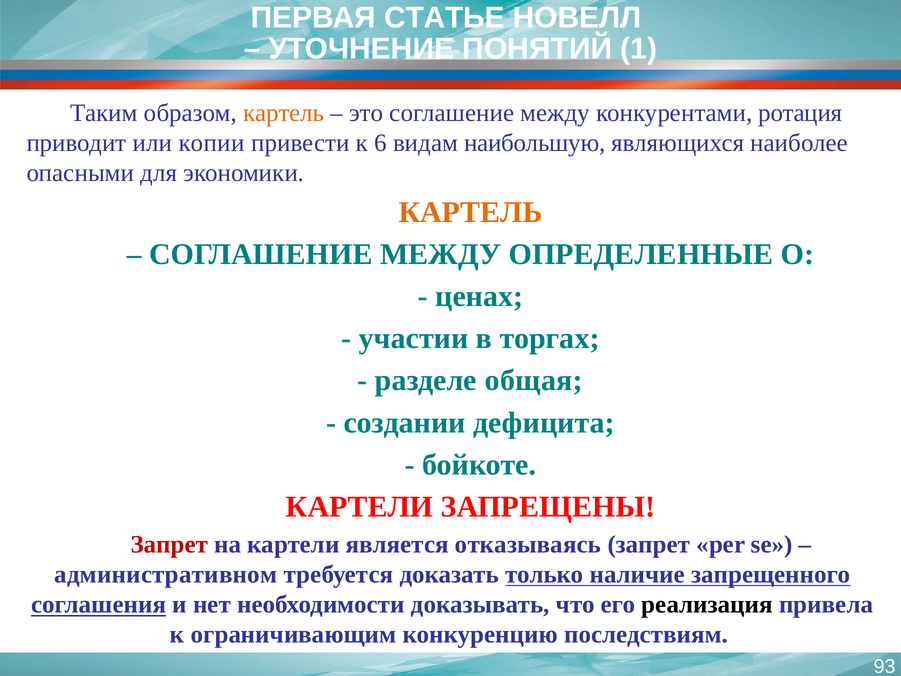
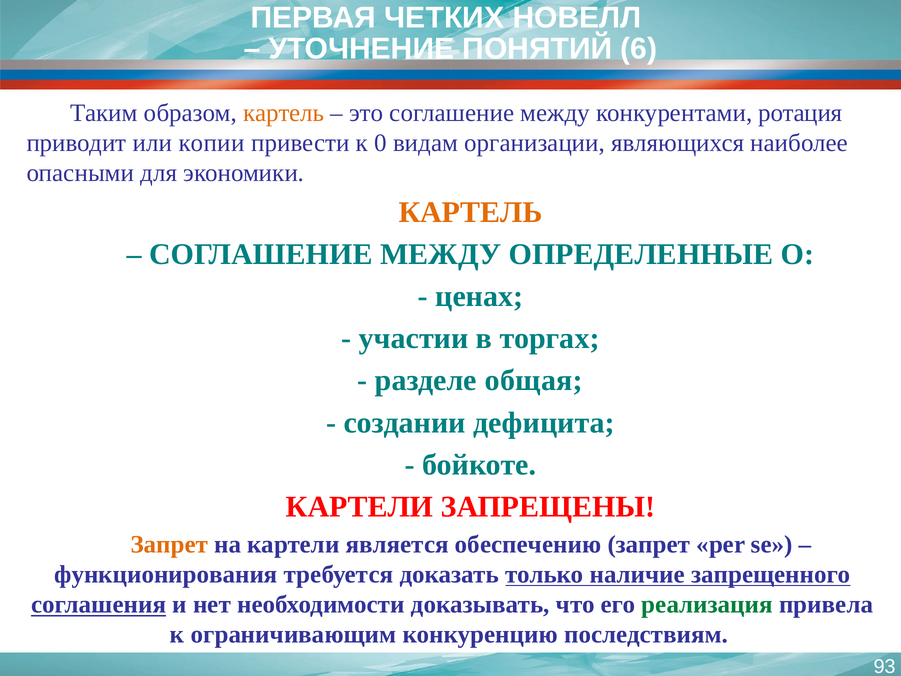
СТАТЬЕ: СТАТЬЕ -> ЧЕТКИХ (444, 18)
1: 1 -> 6 (639, 49)
6: 6 -> 0 (381, 143)
наибольшую: наибольшую -> организации (535, 143)
Запрет colour: red -> orange (169, 544)
отказываясь: отказываясь -> обеспечению (528, 544)
административном: административном -> функционирования (166, 574)
реализация colour: black -> green (707, 604)
